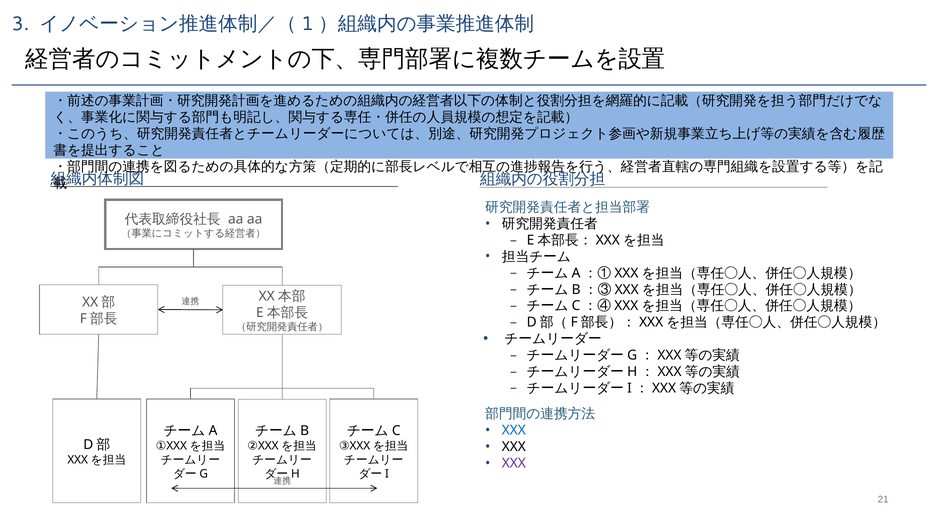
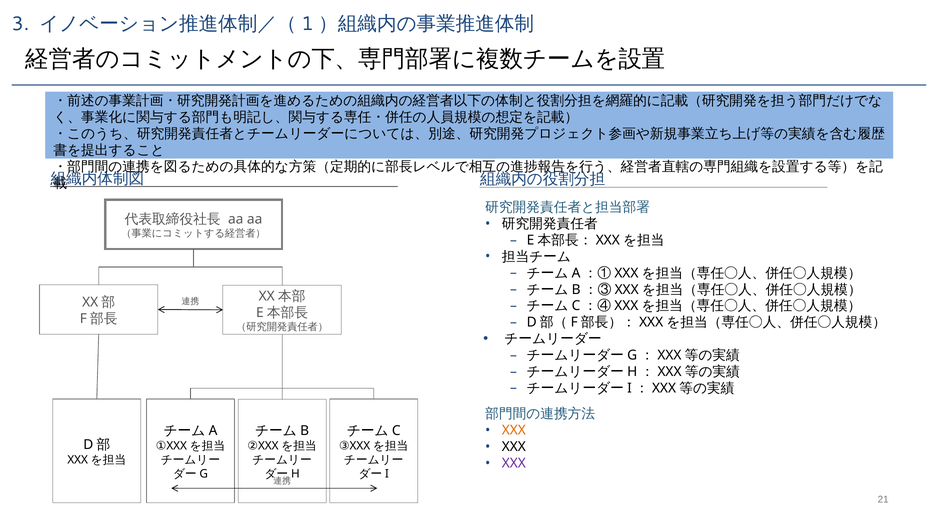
XXX colour: blue -> orange (514, 430)
